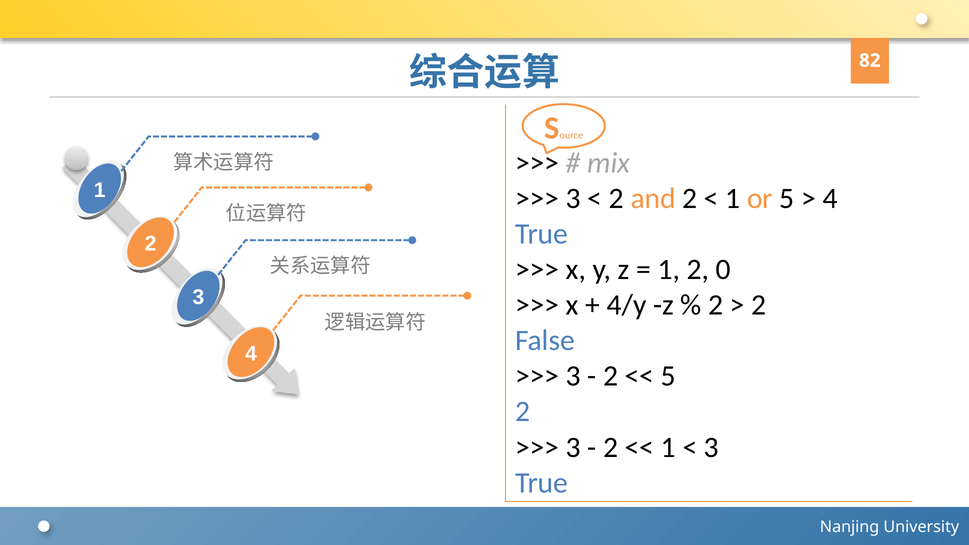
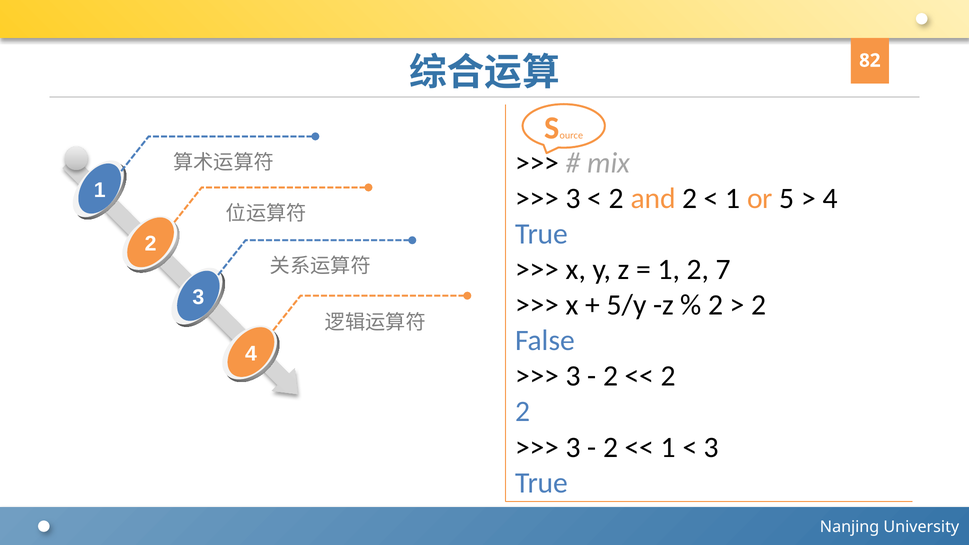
0: 0 -> 7 (723, 270)
4/y: 4/y -> 5/y (627, 305)
5: 5 -> 2 (668, 376)
